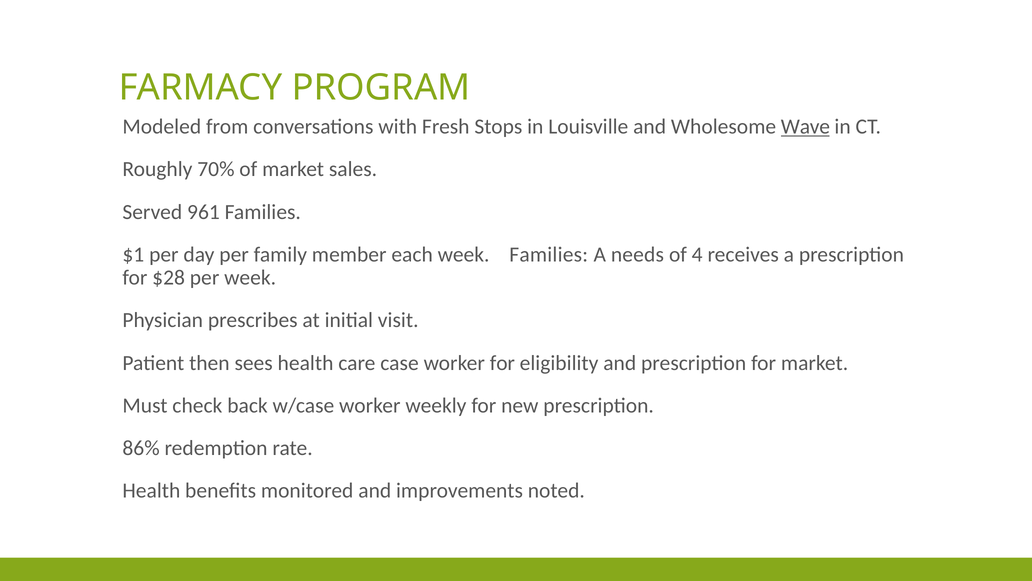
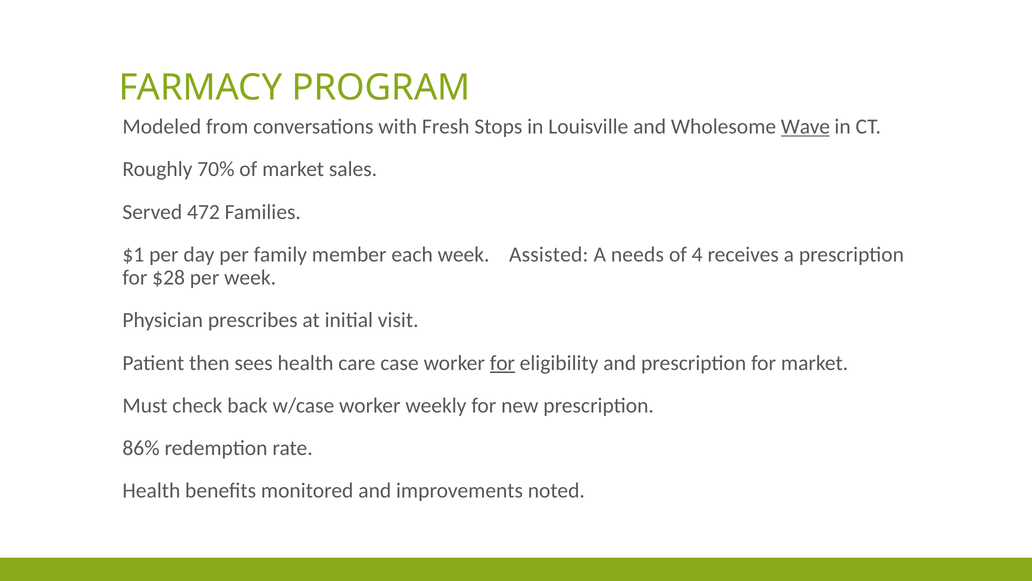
961: 961 -> 472 (203, 212)
week Families: Families -> Assisted (549, 254)
for underline: none -> present (502, 363)
